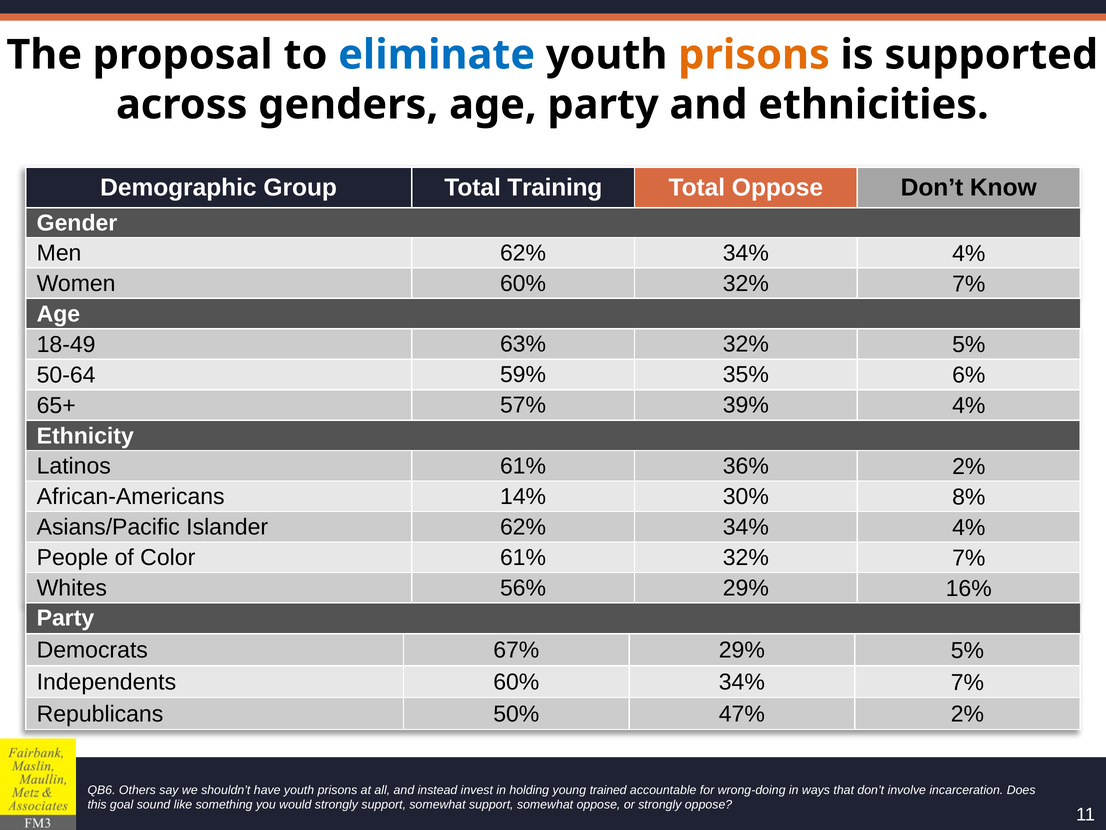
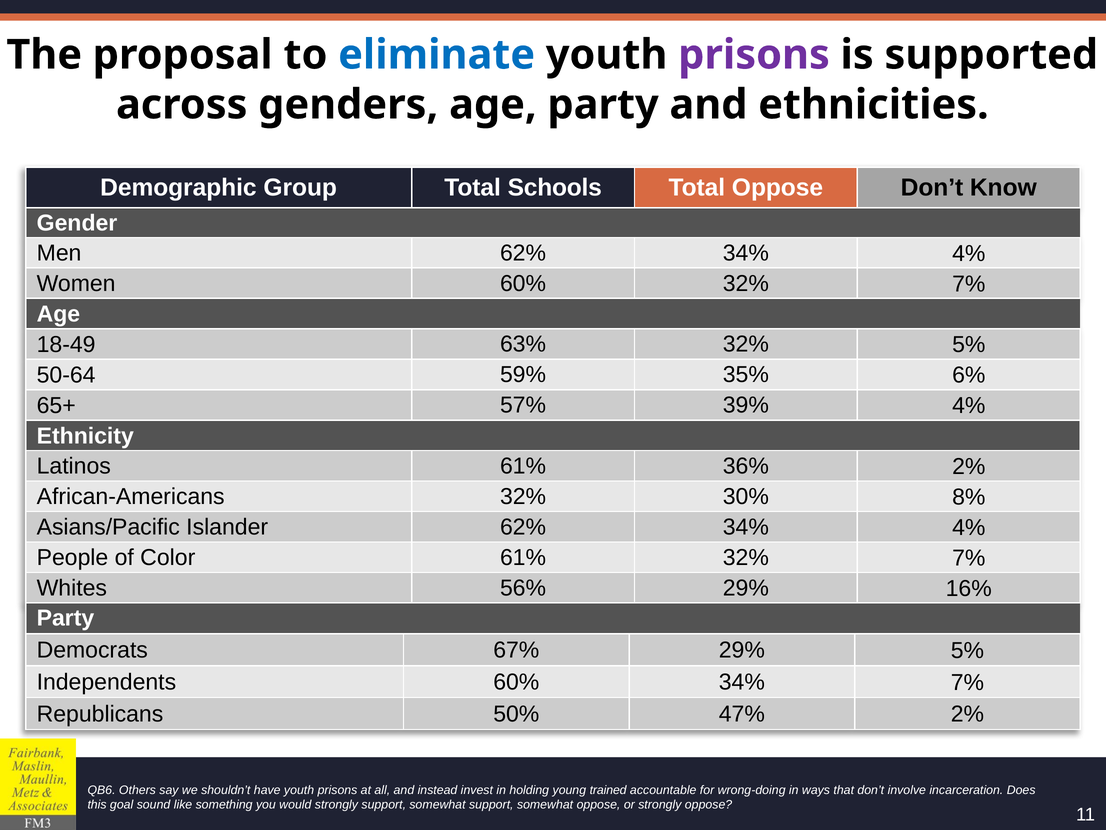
prisons colour: orange -> purple (754, 55)
Training: Training -> Schools (555, 188)
African-Americans 14%: 14% -> 32% (523, 496)
